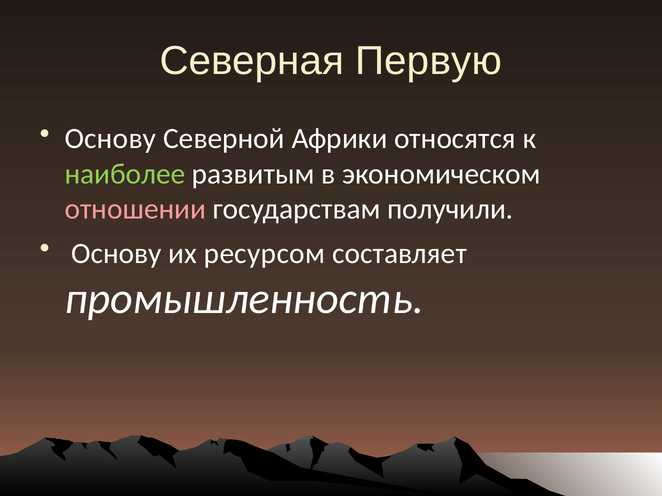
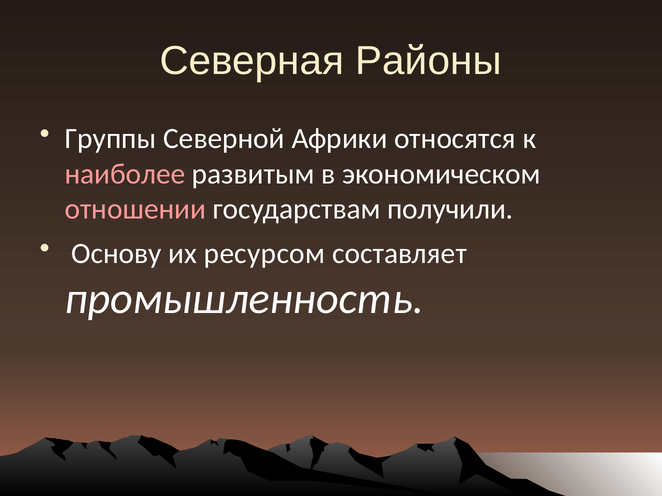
Первую: Первую -> Районы (429, 61)
Основу: Основу -> Группы (110, 139)
наиболее colour: light green -> pink (125, 174)
